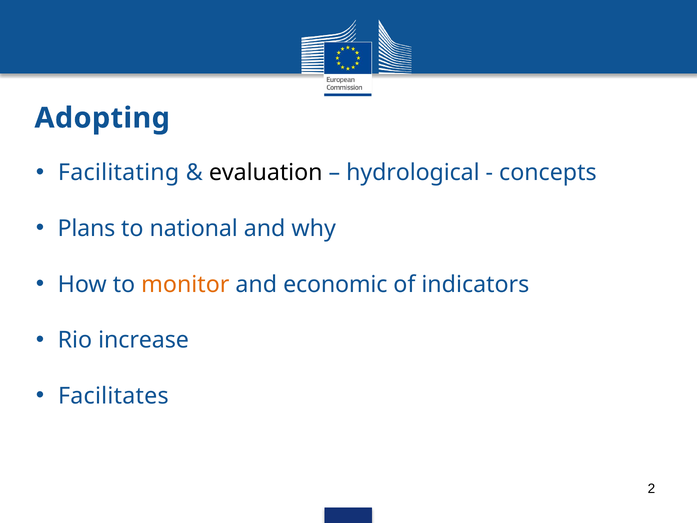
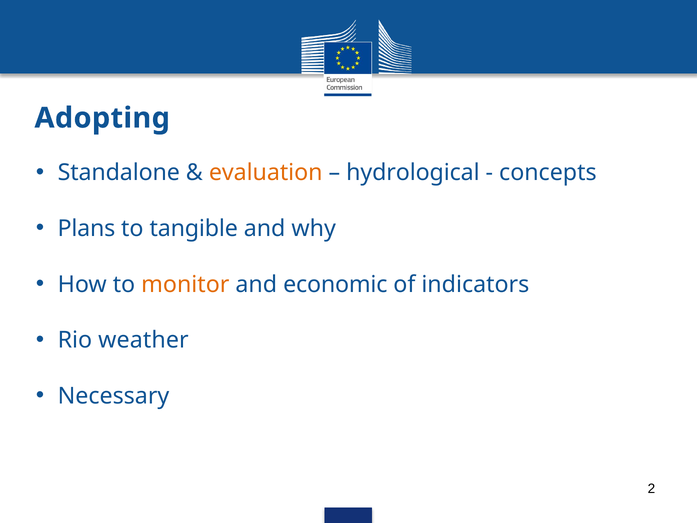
Facilitating: Facilitating -> Standalone (119, 173)
evaluation colour: black -> orange (266, 173)
national: national -> tangible (194, 228)
increase: increase -> weather (143, 340)
Facilitates: Facilitates -> Necessary (113, 396)
